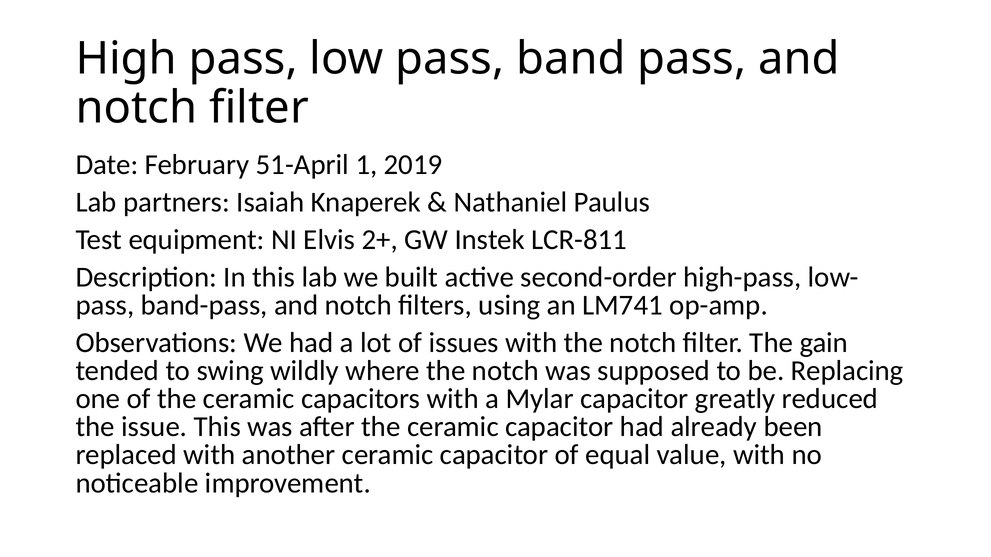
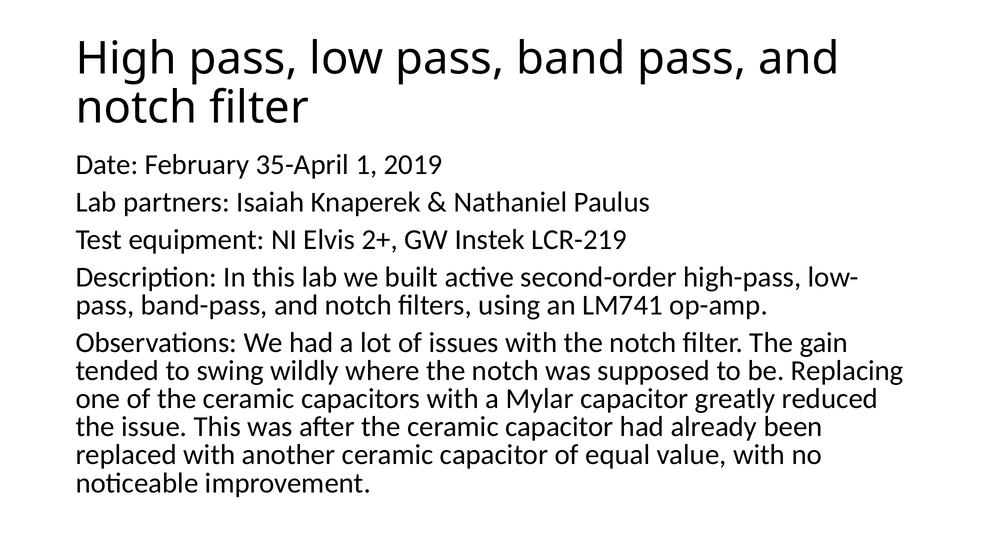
51-April: 51-April -> 35-April (302, 165)
LCR-811: LCR-811 -> LCR-219 (579, 240)
